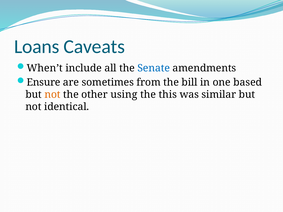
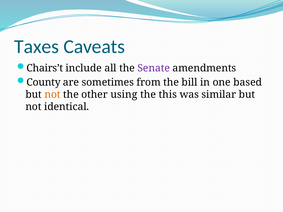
Loans: Loans -> Taxes (37, 47)
When’t: When’t -> Chairs’t (45, 68)
Senate colour: blue -> purple (154, 68)
Ensure: Ensure -> County (44, 82)
